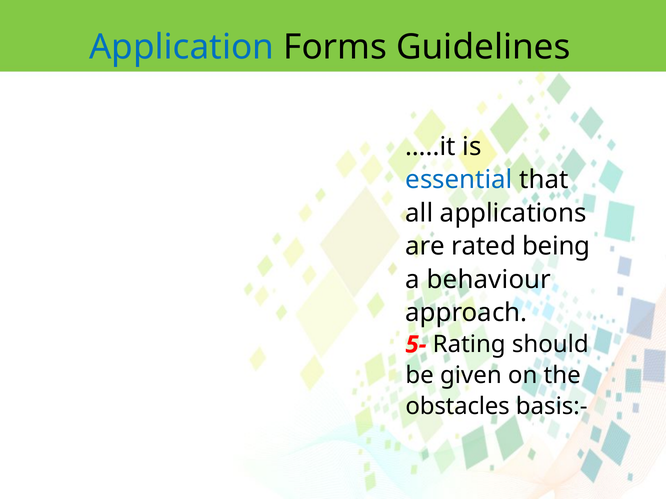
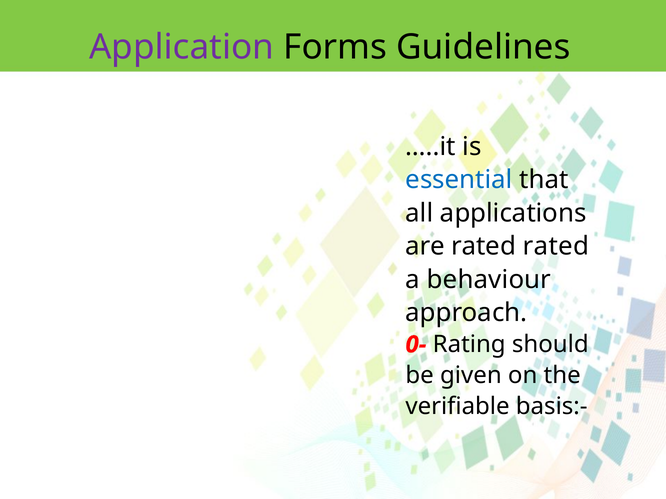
Application colour: blue -> purple (182, 47)
rated being: being -> rated (556, 246)
5-: 5- -> 0- (416, 345)
obstacles: obstacles -> verifiable (458, 407)
